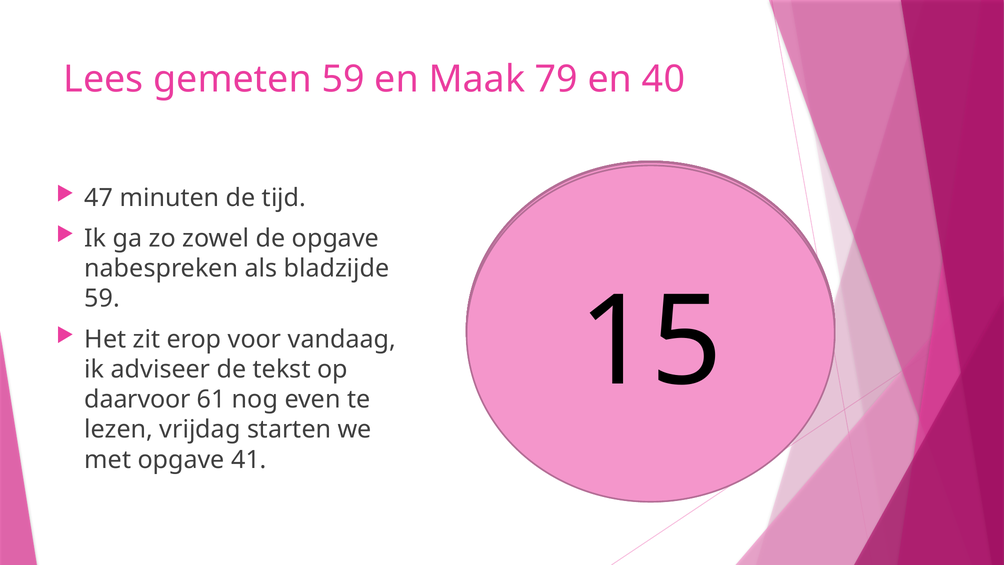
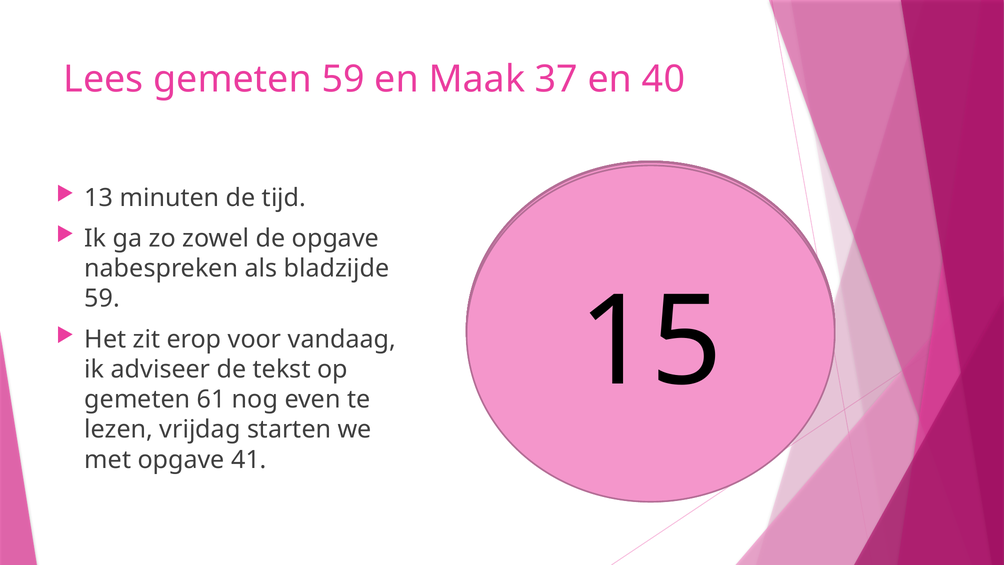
79: 79 -> 37 (556, 79)
47: 47 -> 13 (99, 198)
daarvoor: daarvoor -> gemeten (137, 399)
